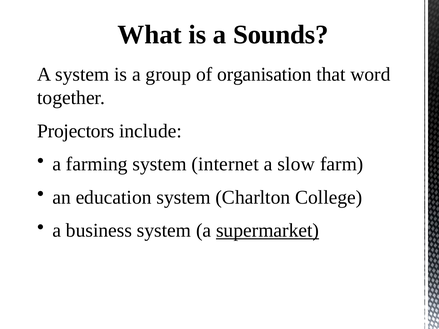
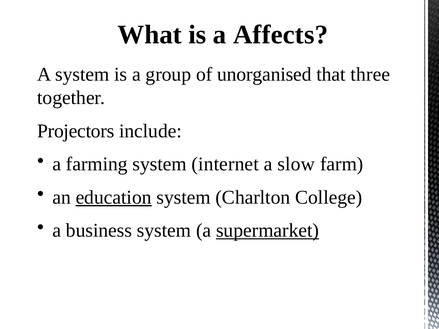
Sounds: Sounds -> Affects (281, 35)
organisation: organisation -> unorganised (264, 75)
word: word -> three (370, 75)
education underline: none -> present (114, 197)
